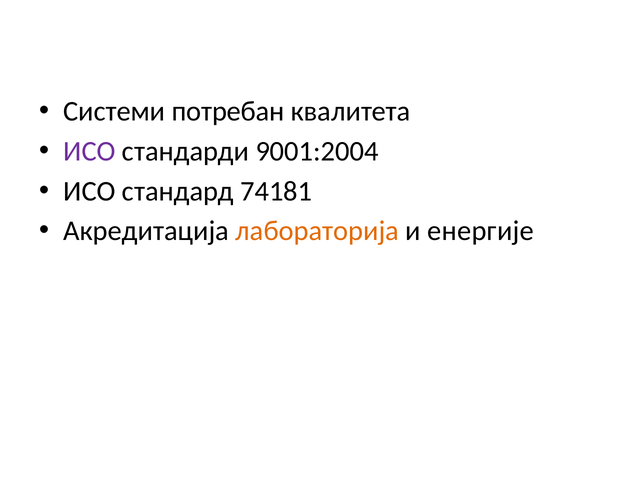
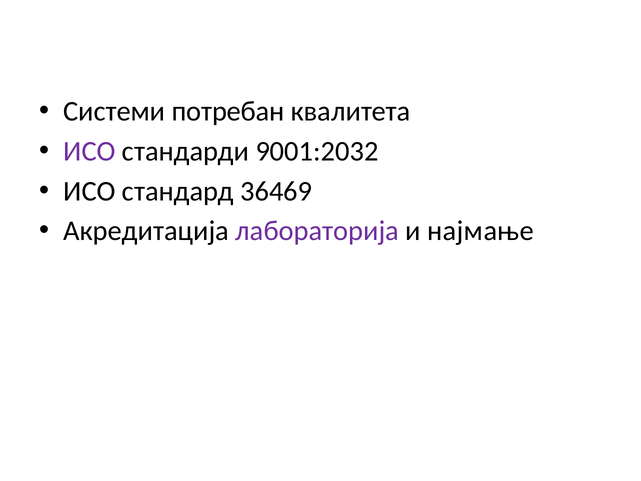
9001:2004: 9001:2004 -> 9001:2032 (317, 151)
74181: 74181 -> 36469 (276, 191)
лабораторија colour: orange -> purple (317, 231)
енергије: енергије -> најмање (481, 231)
